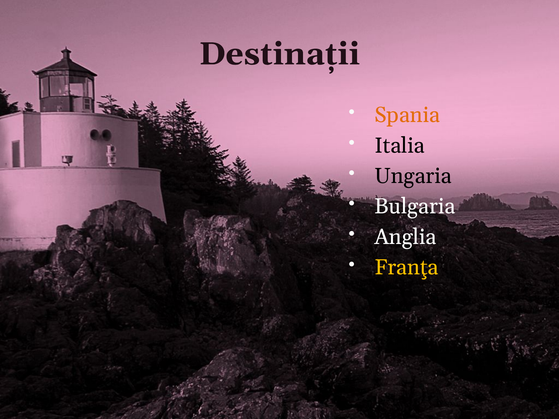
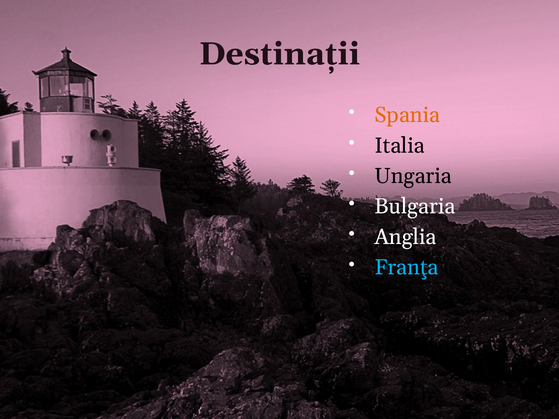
Franţa colour: yellow -> light blue (406, 267)
